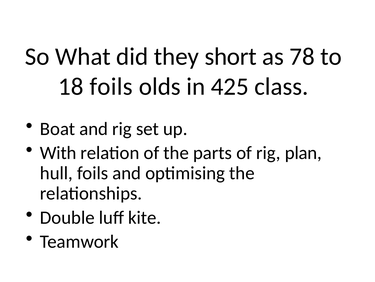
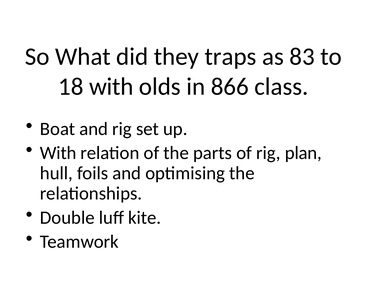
short: short -> traps (231, 56)
78: 78 -> 83 (302, 56)
18 foils: foils -> with (111, 86)
425: 425 -> 866 (230, 86)
